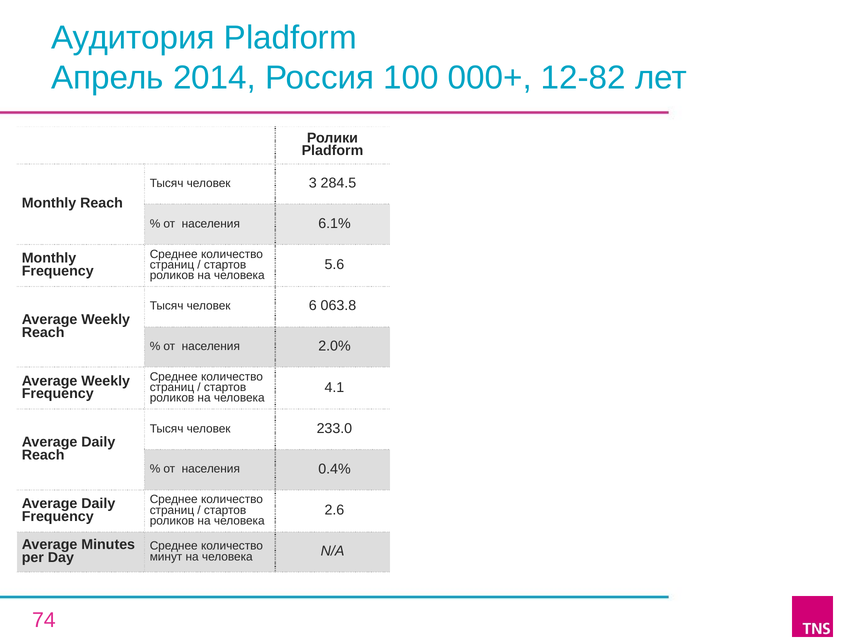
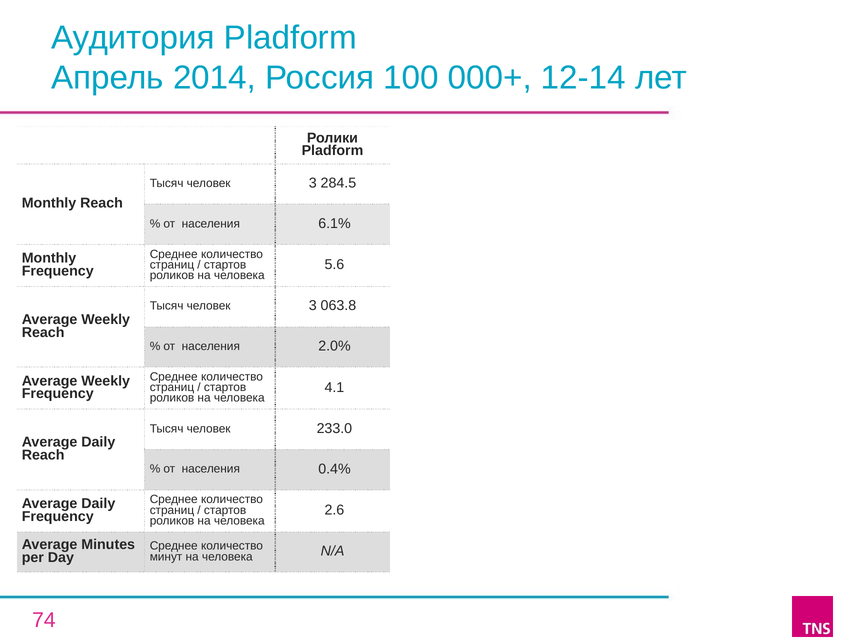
12-82: 12-82 -> 12-14 (583, 78)
6: 6 -> 3 (313, 306)
